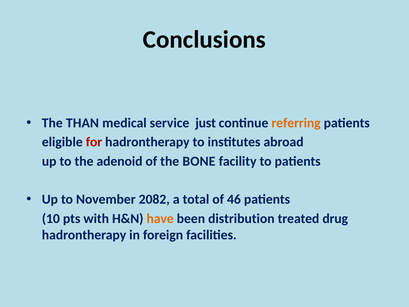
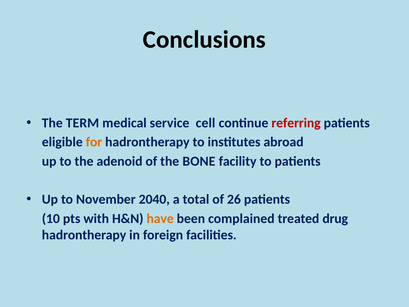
THAN: THAN -> TERM (82, 123)
just: just -> cell (205, 123)
referring colour: orange -> red (296, 123)
for colour: red -> orange (94, 142)
2082: 2082 -> 2040 (154, 199)
46: 46 -> 26 (234, 199)
distribution: distribution -> complained (241, 218)
